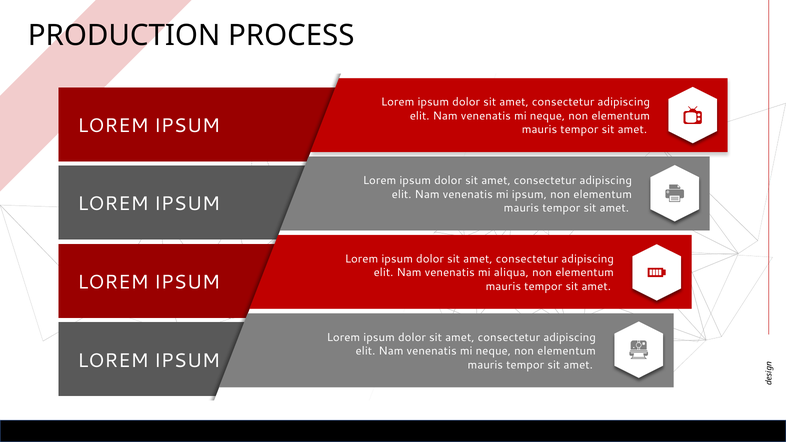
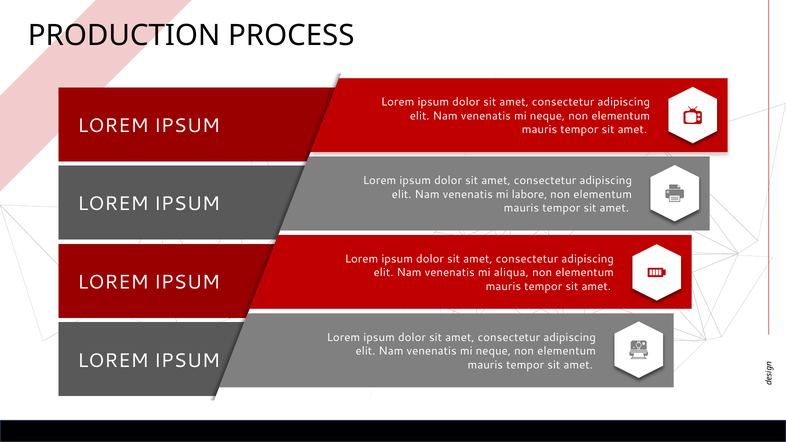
mi ipsum: ipsum -> labore (529, 194)
